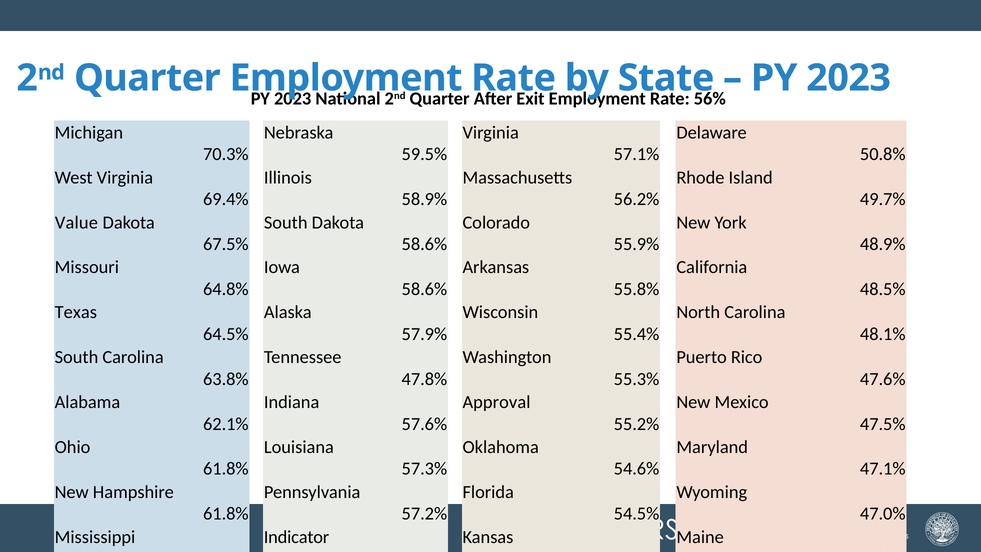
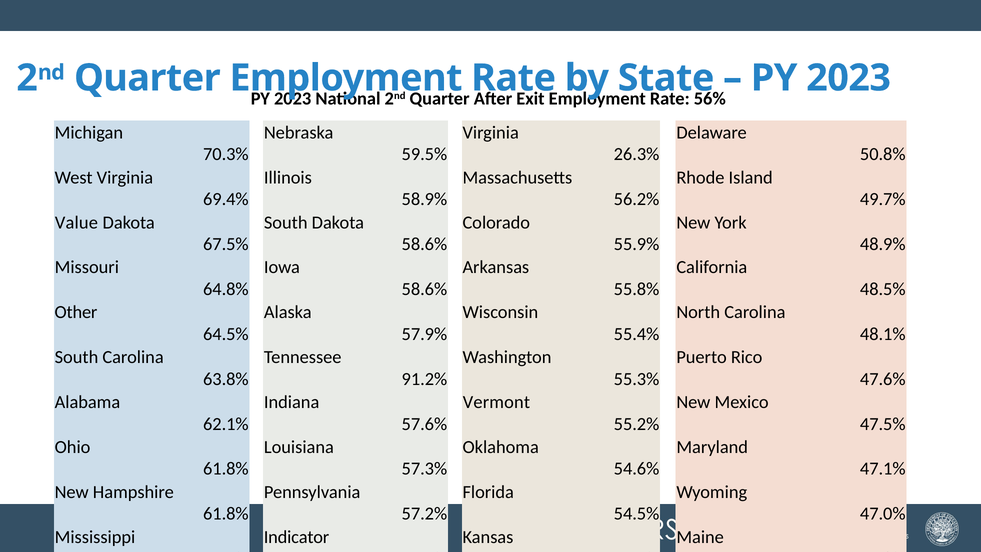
57.1%: 57.1% -> 26.3% (637, 154)
Texas: Texas -> Other (76, 312)
47.8%: 47.8% -> 91.2% (424, 379)
Approval: Approval -> Vermont (496, 402)
